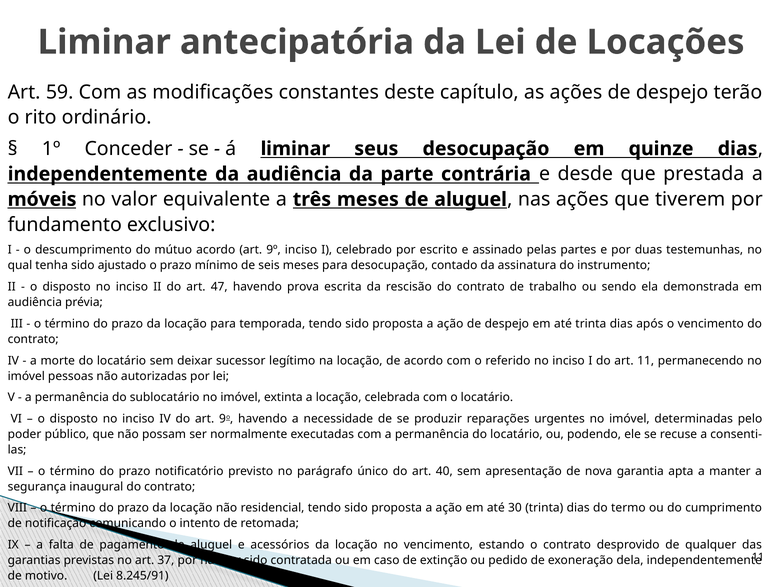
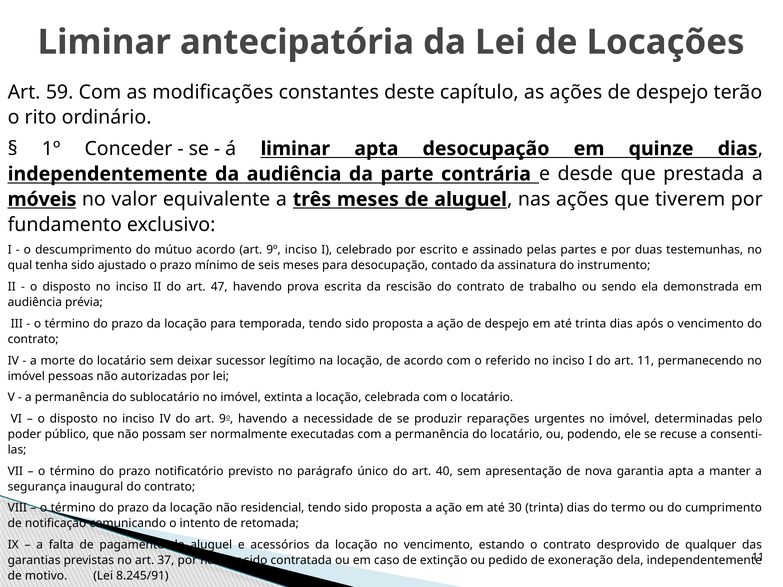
liminar seus: seus -> apta (376, 149)
